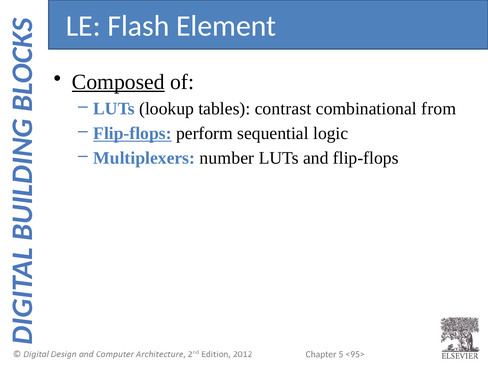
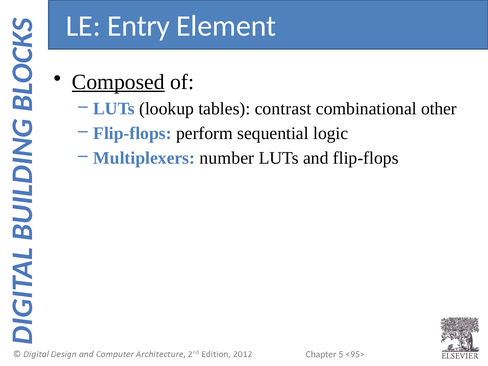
Flash: Flash -> Entry (139, 26)
from: from -> other (439, 109)
Flip-flops underline: present -> none (132, 133)
